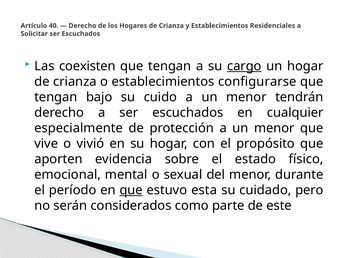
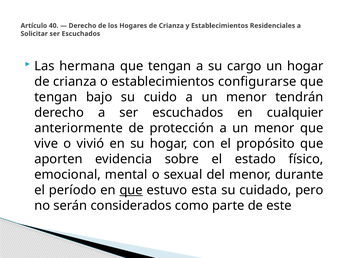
coexisten: coexisten -> hermana (87, 66)
cargo underline: present -> none (244, 66)
especialmente: especialmente -> anteriormente (79, 128)
